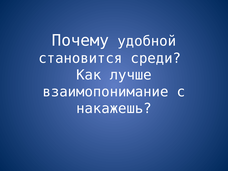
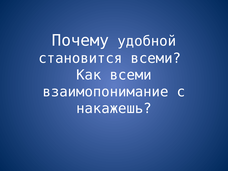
становится среди: среди -> всеми (156, 58)
Как лучше: лучше -> всеми (131, 75)
